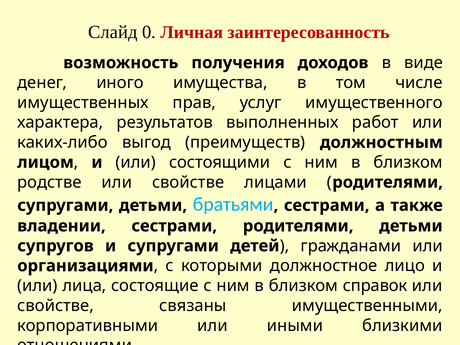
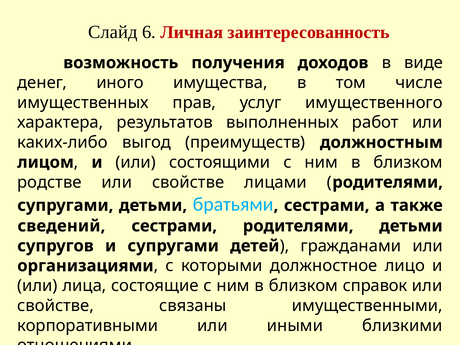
0: 0 -> 6 (149, 32)
владении: владении -> сведений (61, 226)
